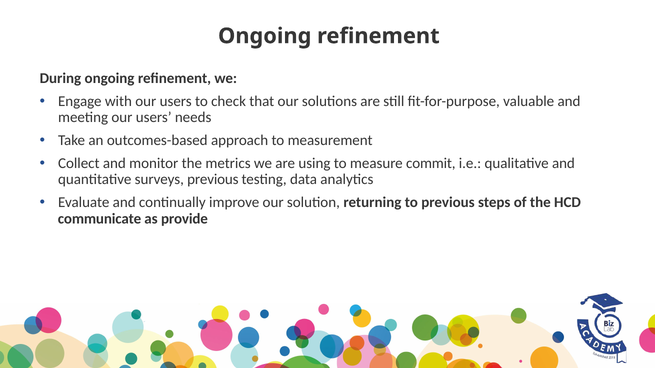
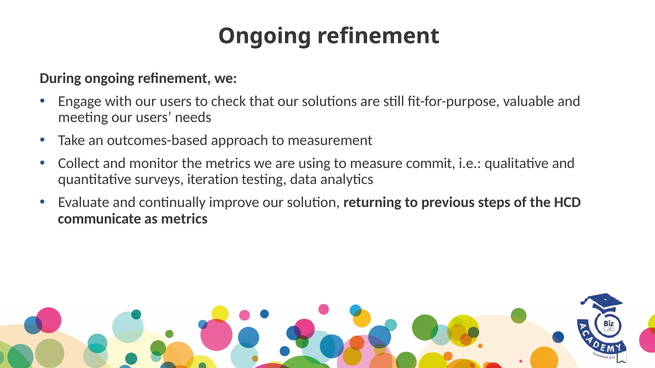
surveys previous: previous -> iteration (213, 180)
as provide: provide -> metrics (184, 219)
